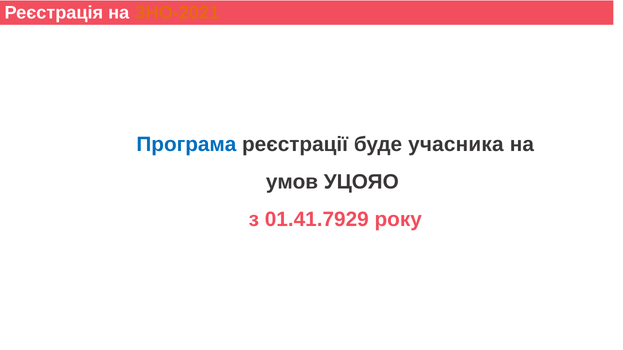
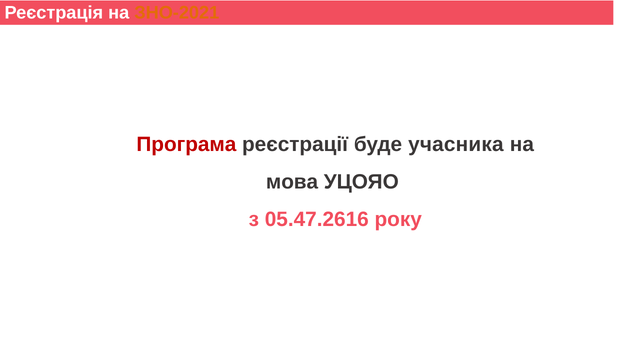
Програма colour: blue -> red (186, 145)
умов: умов -> мова (292, 182)
01.41.7929: 01.41.7929 -> 05.47.2616 (317, 220)
